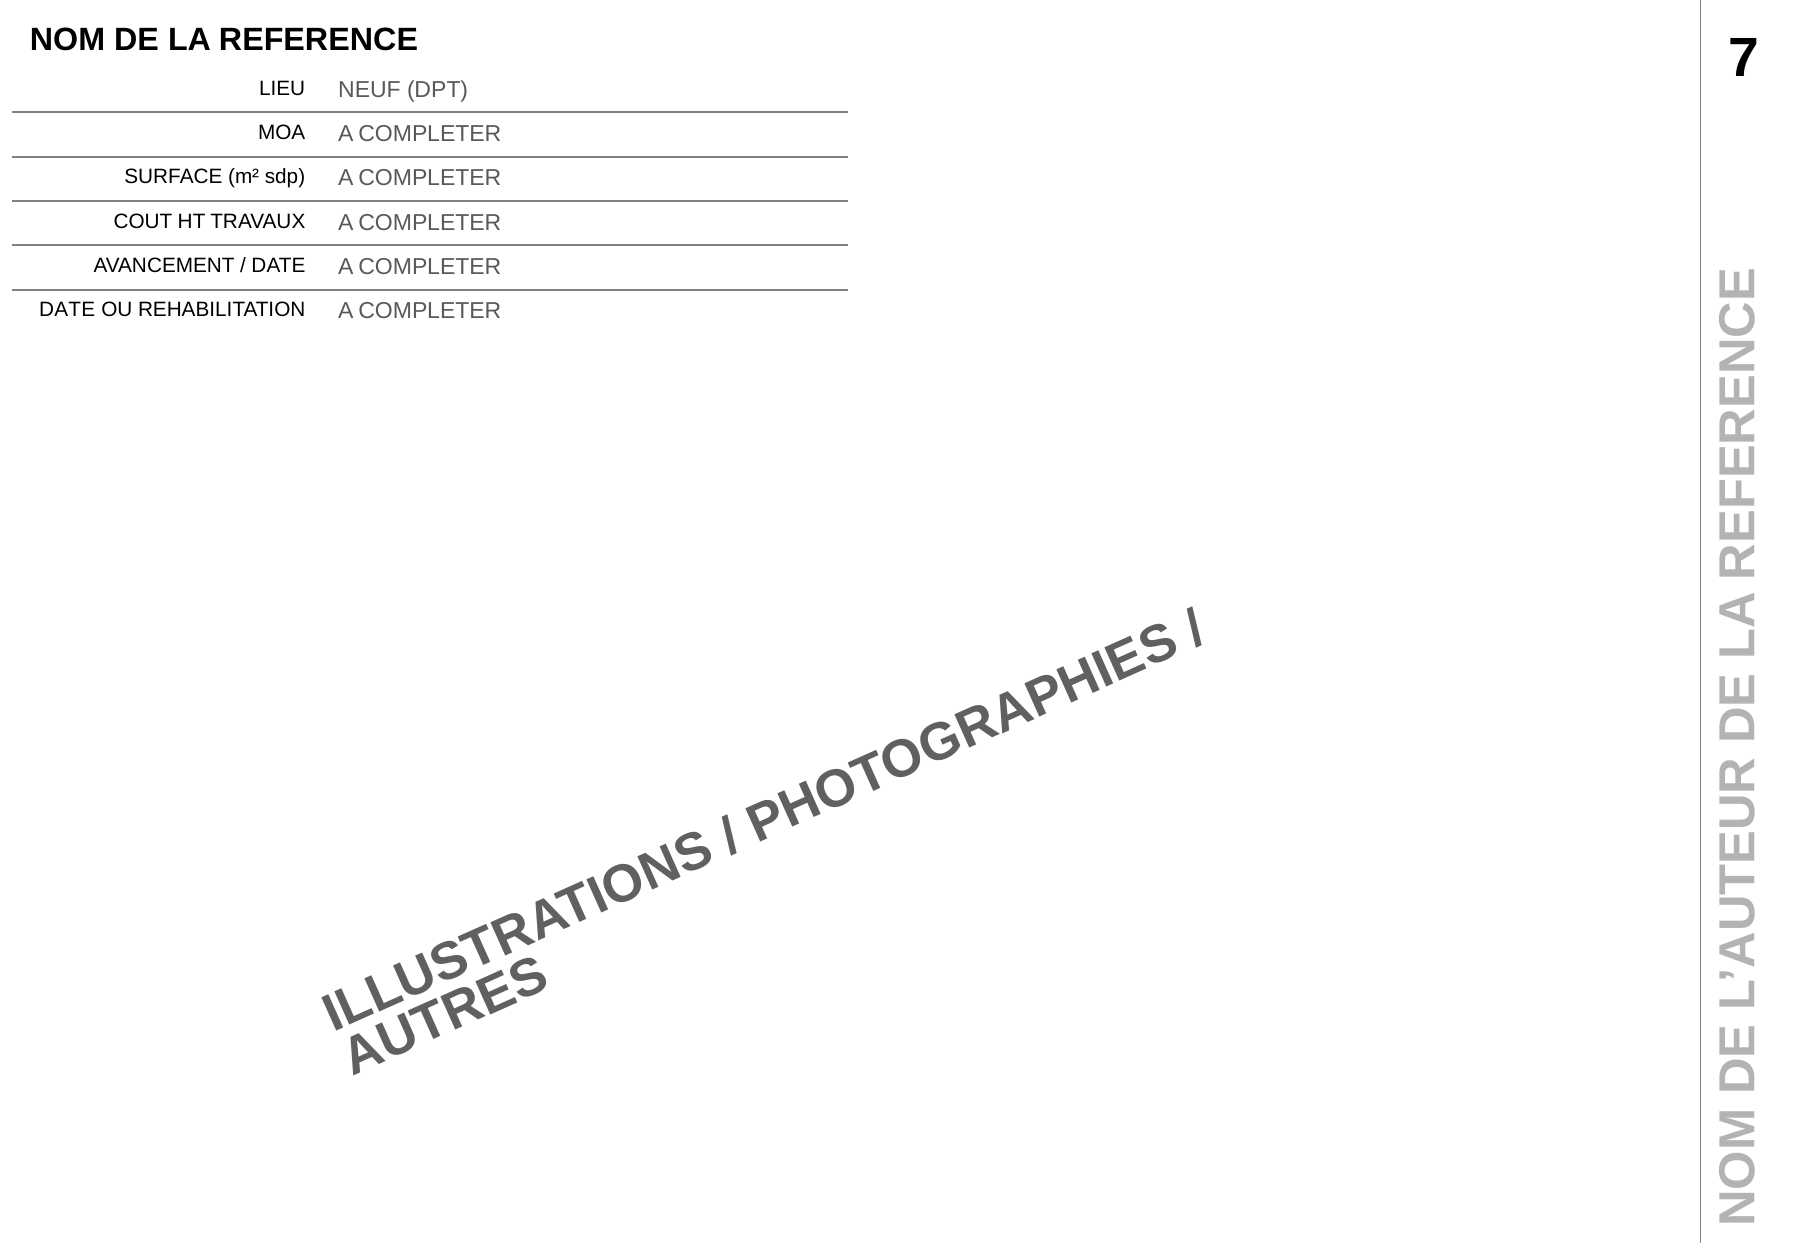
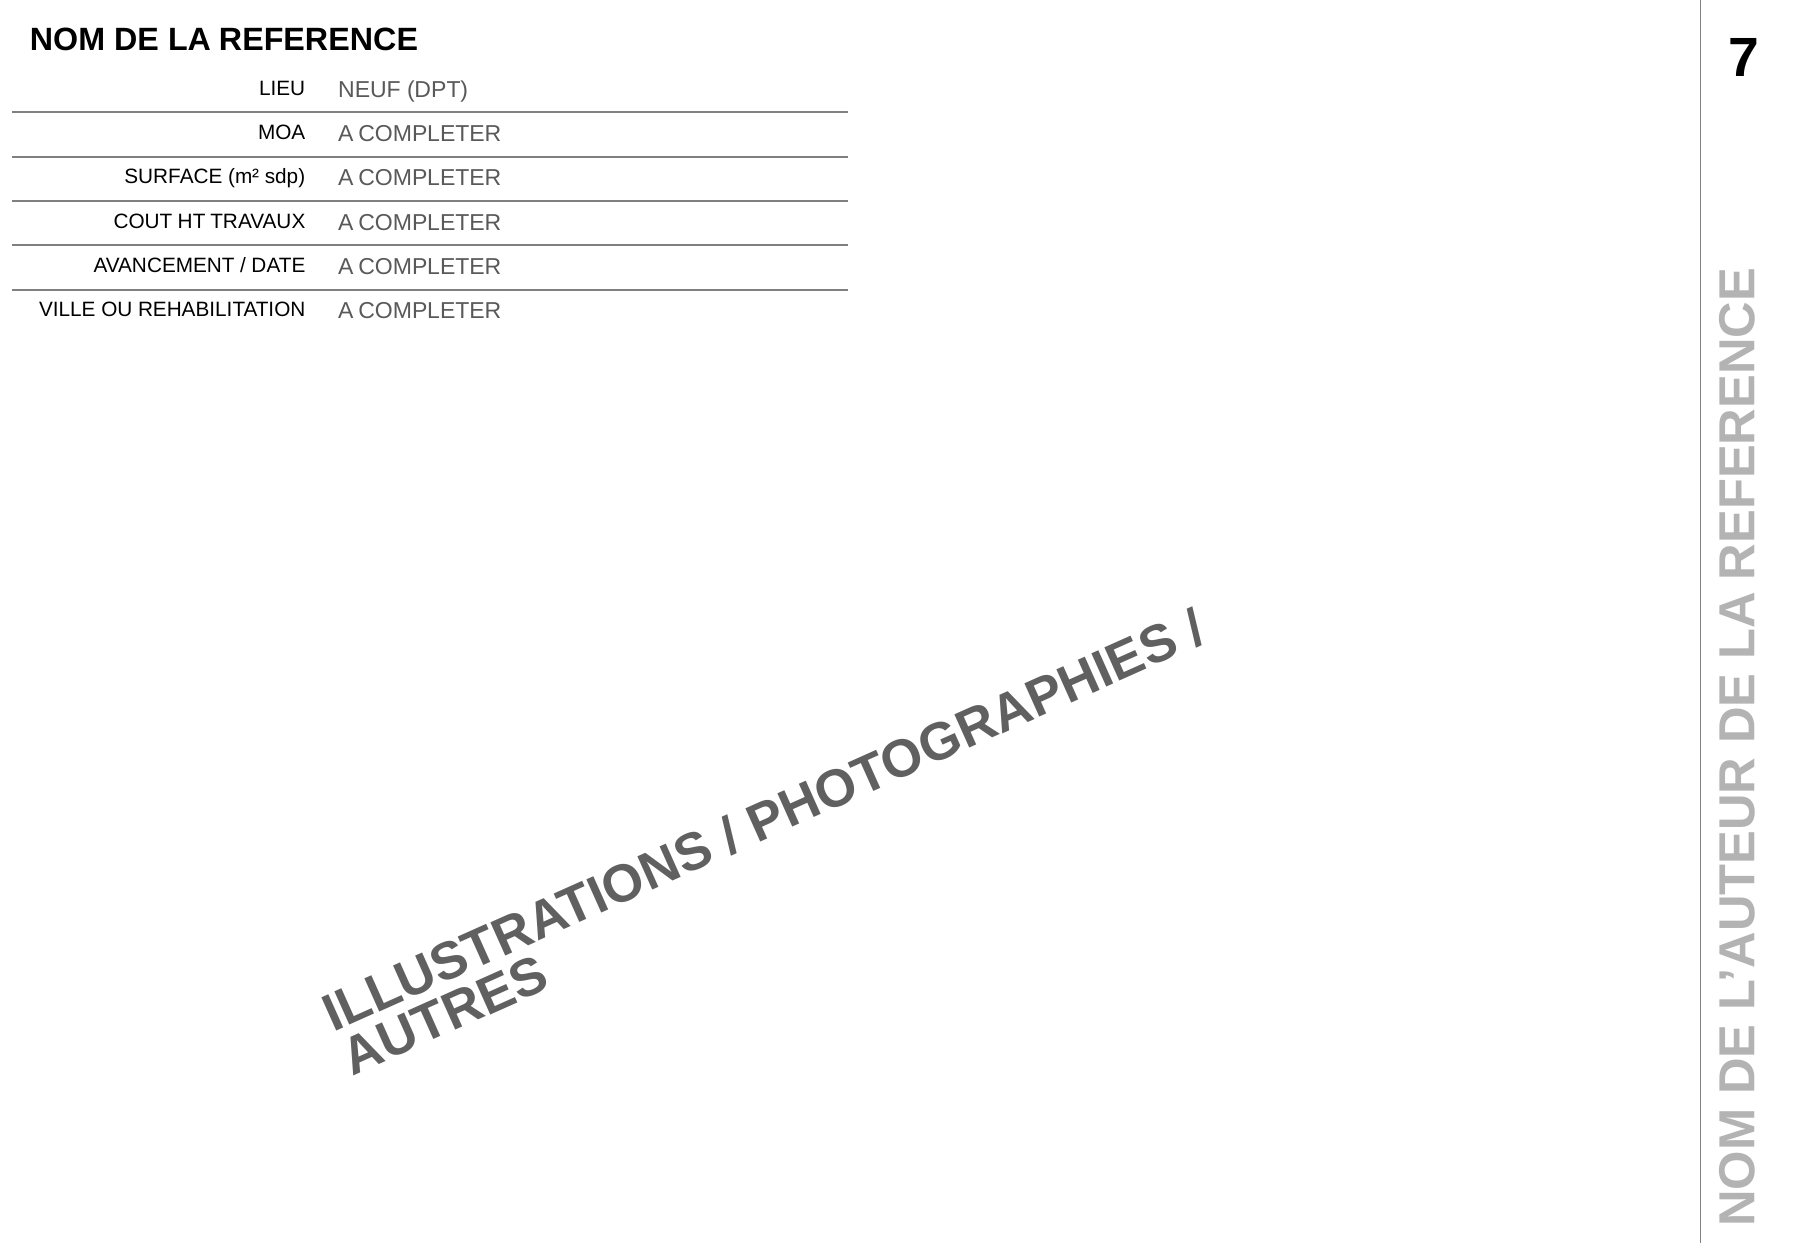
DATE: DATE -> VILLE (67, 310)
